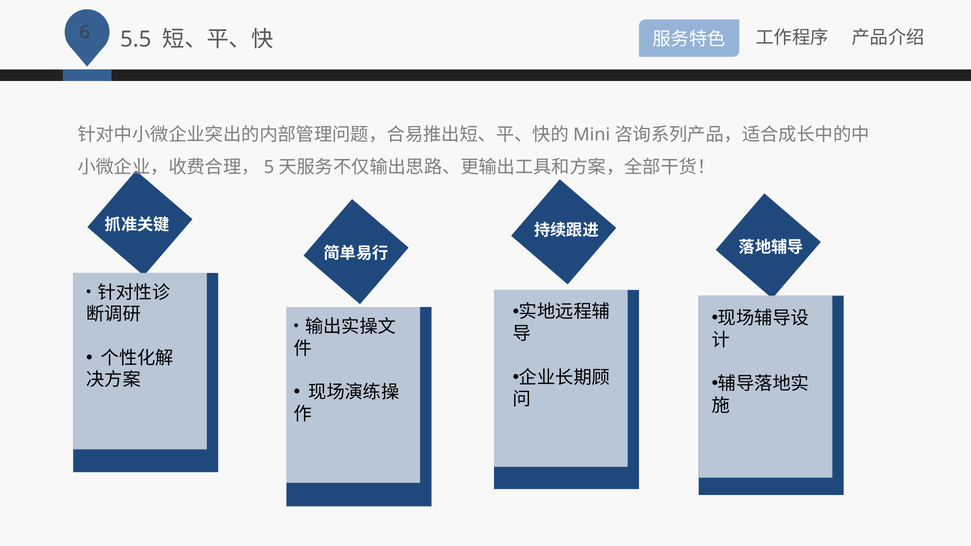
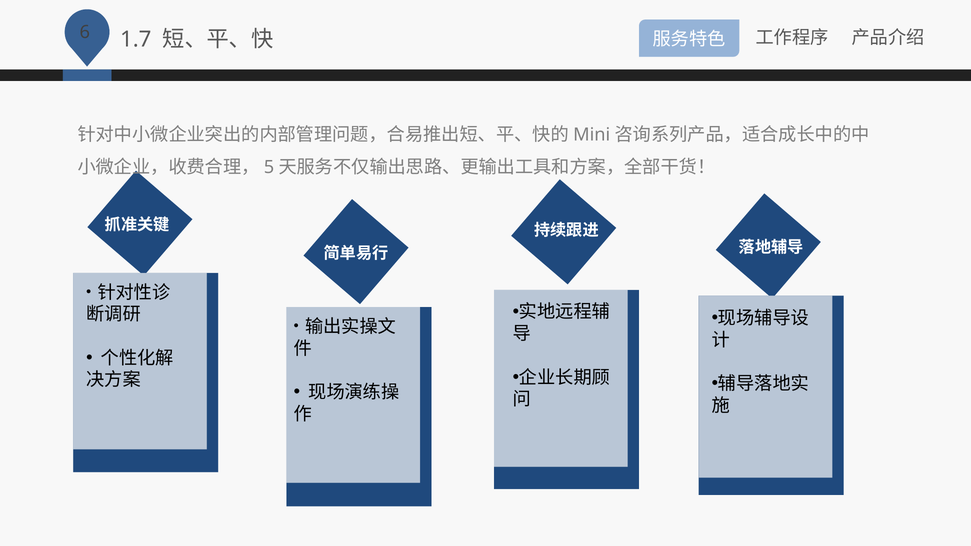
5.5: 5.5 -> 1.7 (136, 39)
